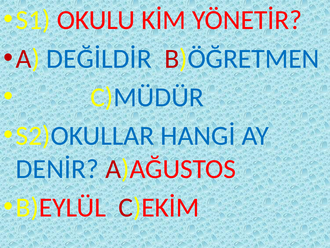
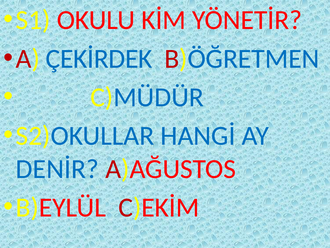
DEĞİLDİR: DEĞİLDİR -> ÇEKİRDEK (99, 59)
